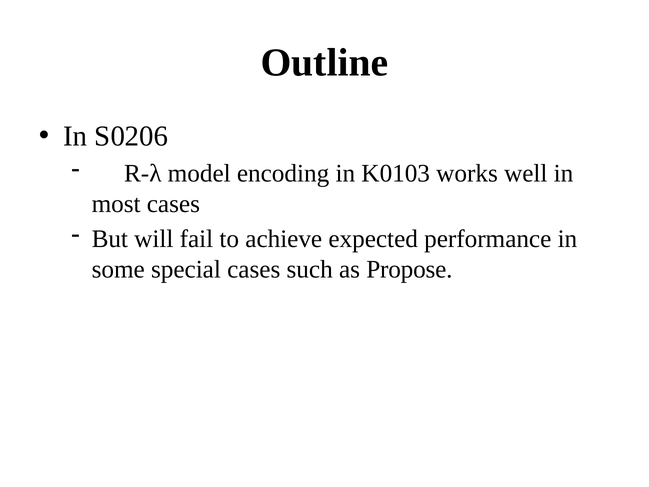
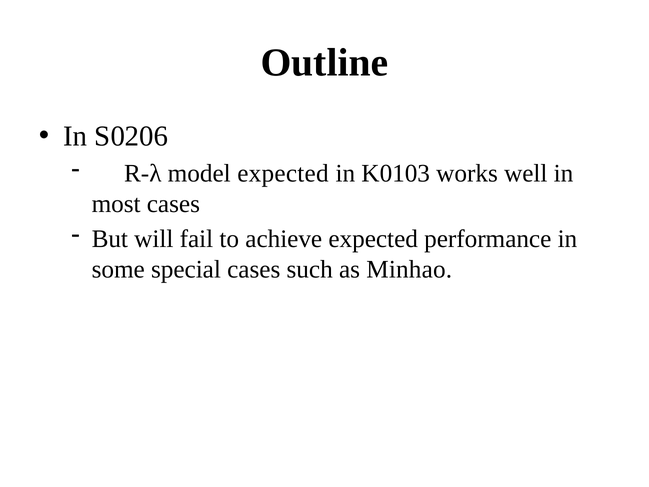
model encoding: encoding -> expected (283, 173)
Propose: Propose -> Minhao (409, 269)
